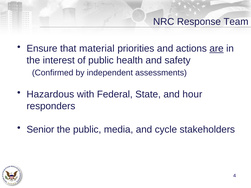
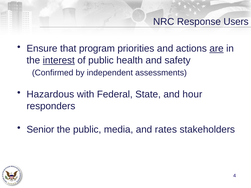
Team: Team -> Users (236, 22)
material: material -> program (97, 49)
interest underline: none -> present (59, 60)
cycle: cycle -> rates (166, 130)
